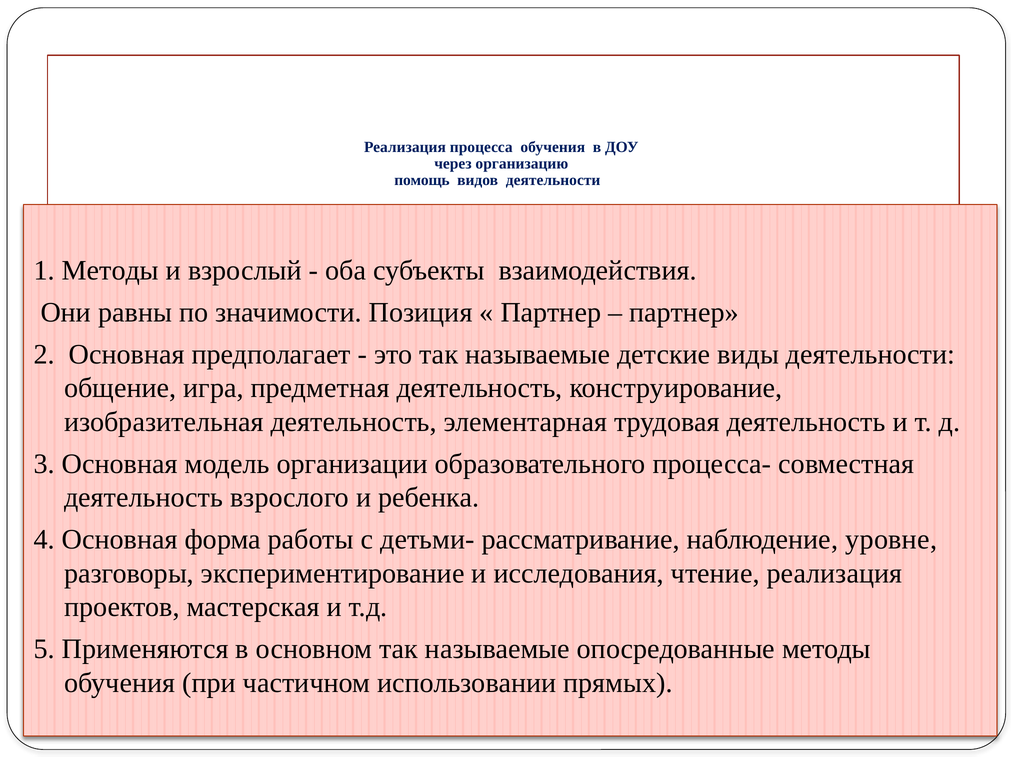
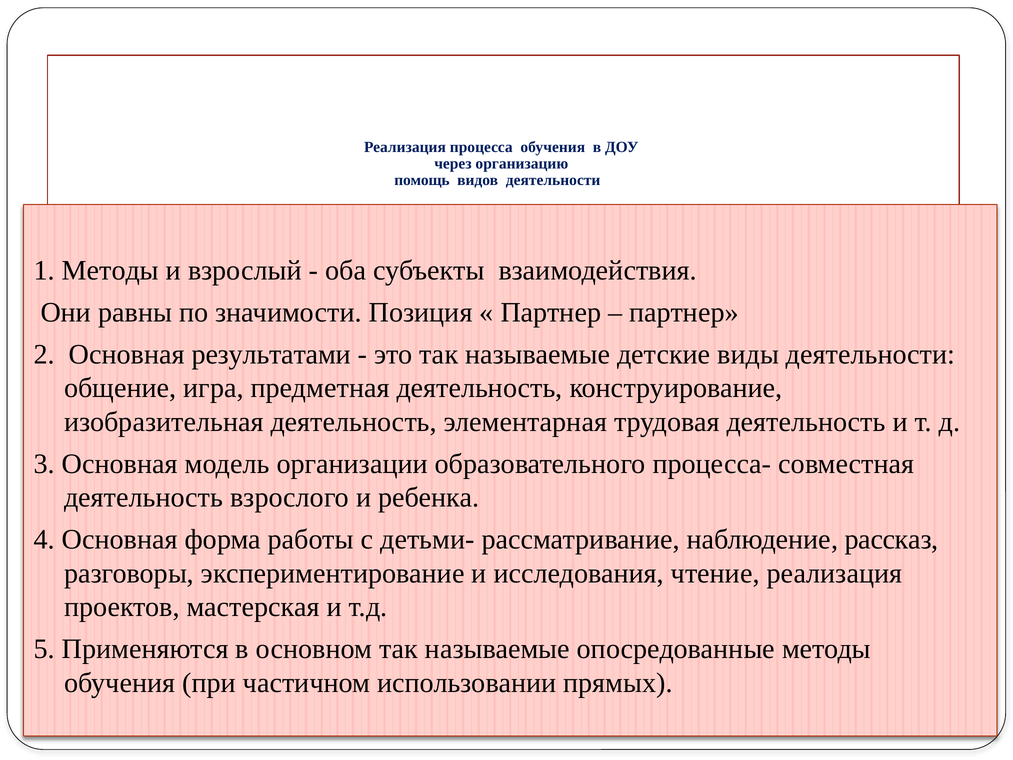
предполагает: предполагает -> результатами (271, 354)
уровне: уровне -> рассказ (892, 539)
